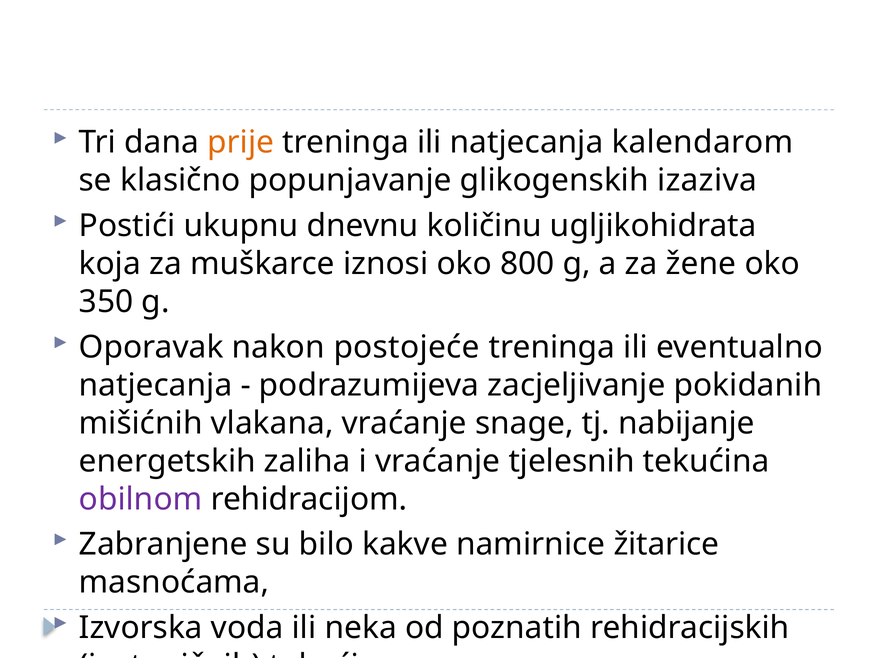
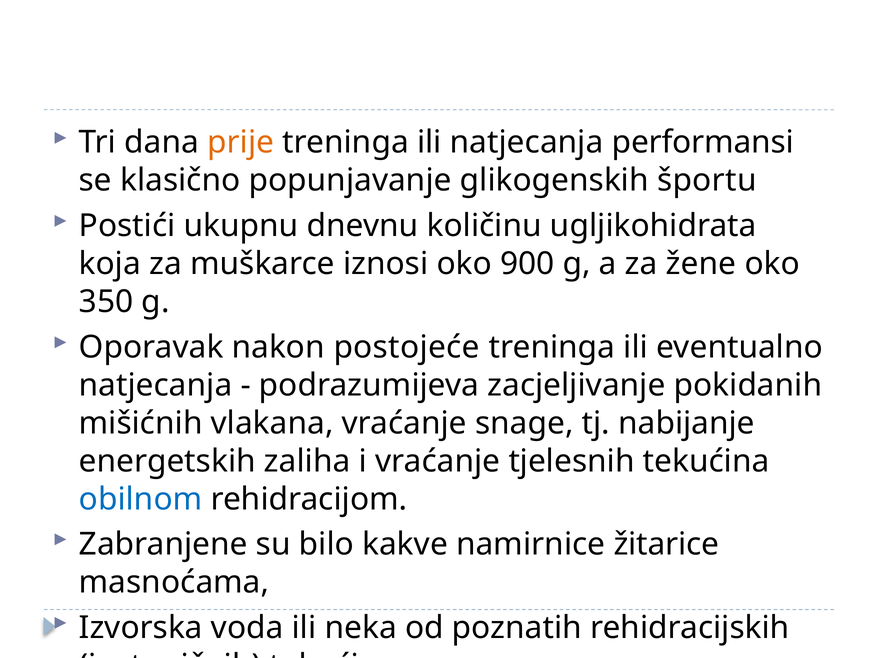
kalendarom: kalendarom -> performansi (703, 143)
izaziva: izaziva -> športu (707, 181)
800: 800 -> 900 (527, 264)
obilnom colour: purple -> blue (141, 500)
